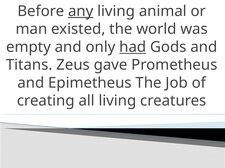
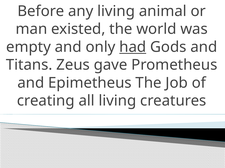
any underline: present -> none (81, 11)
